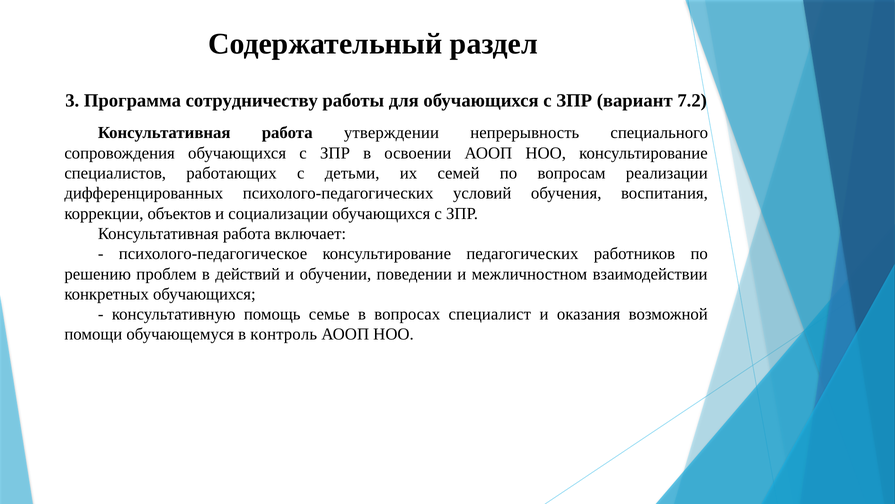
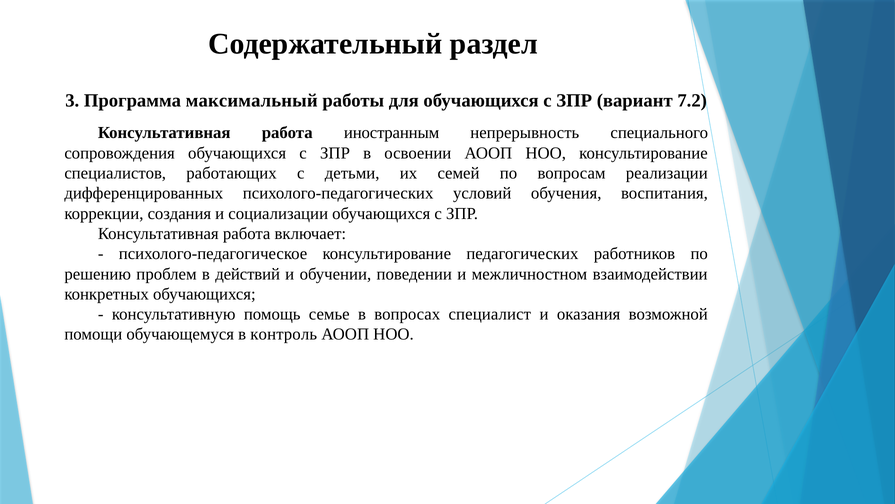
сотрудничеству: сотрудничеству -> максимальный (252, 100)
утверждении: утверждении -> иностранным (392, 133)
объектов: объектов -> создания (179, 213)
